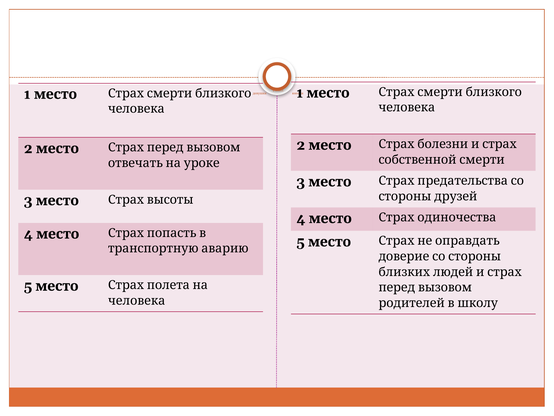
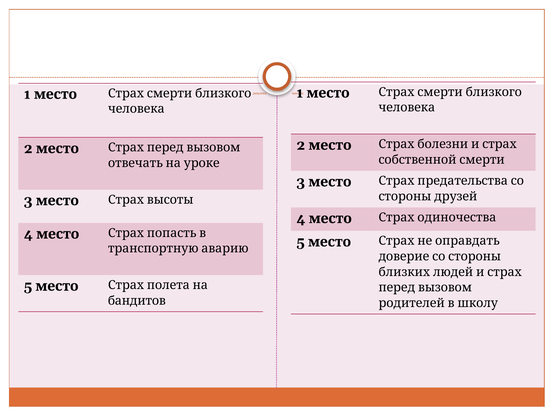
человека: человека -> бандитов (137, 300)
